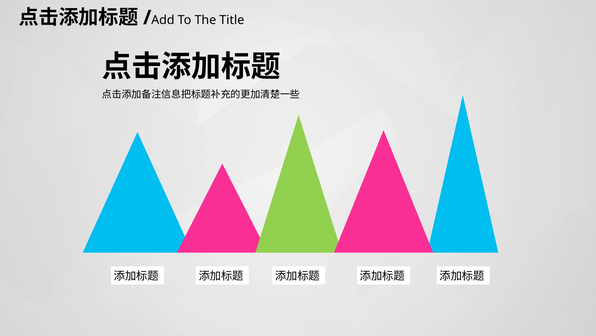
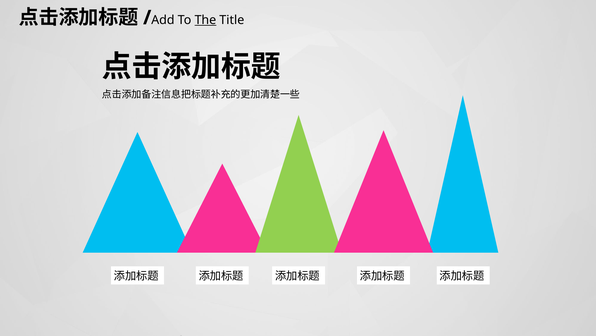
The underline: none -> present (205, 20)
